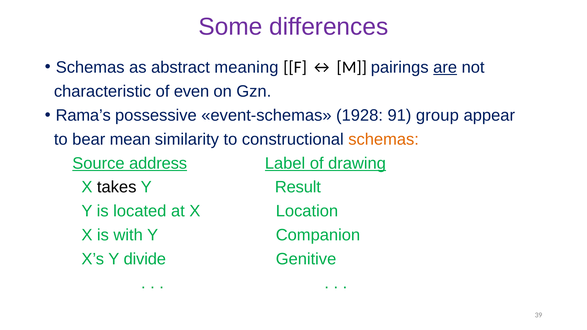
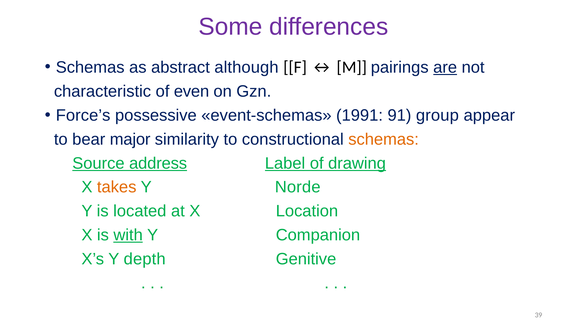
meaning: meaning -> although (246, 67)
Rama’s: Rama’s -> Force’s (83, 115)
1928: 1928 -> 1991 (360, 115)
mean: mean -> major (130, 139)
takes colour: black -> orange (117, 187)
Result: Result -> Norde (298, 187)
with underline: none -> present (128, 235)
divide: divide -> depth (145, 259)
